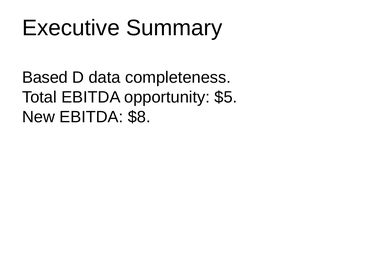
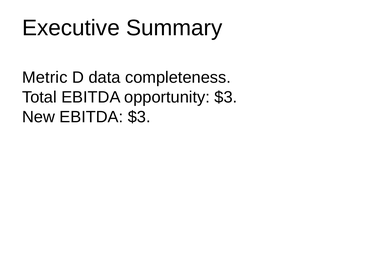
Based: Based -> Metric (45, 77)
opportunity $5: $5 -> $3 (226, 97)
EBITDA $8: $8 -> $3 (139, 117)
